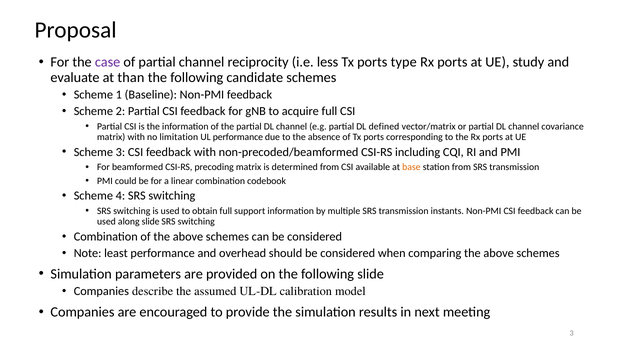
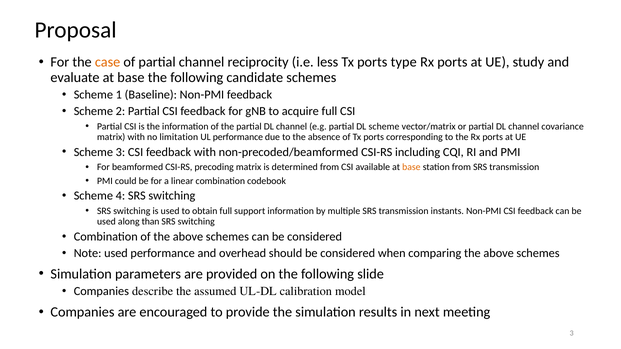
case colour: purple -> orange (108, 62)
evaluate at than: than -> base (131, 77)
DL defined: defined -> scheme (384, 127)
along slide: slide -> than (151, 222)
Note least: least -> used (116, 253)
